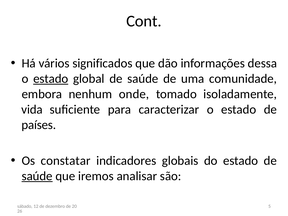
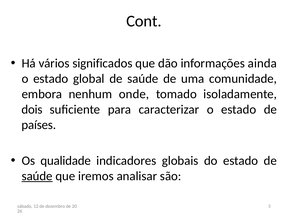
dessa: dessa -> ainda (262, 63)
estado underline: present -> none (51, 79)
vida: vida -> dois (32, 109)
constatar: constatar -> qualidade (66, 161)
